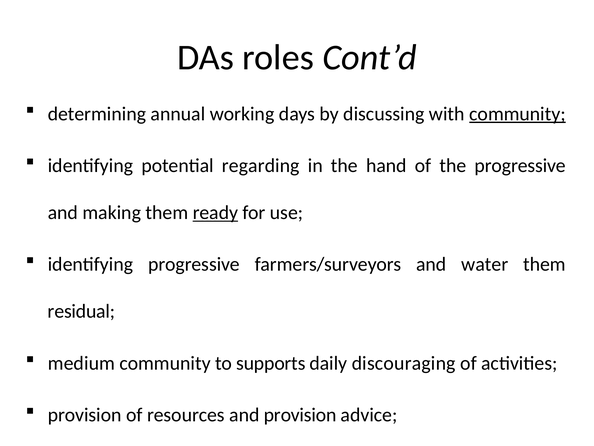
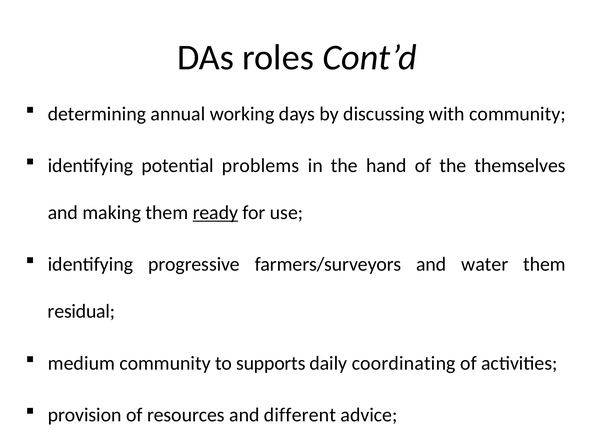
community underline: present -> none (517, 114)
regarding: regarding -> problems (261, 165)
the progressive: progressive -> themselves (520, 165)
discouraging: discouraging -> coordinating (404, 363)
and provision: provision -> different (300, 414)
